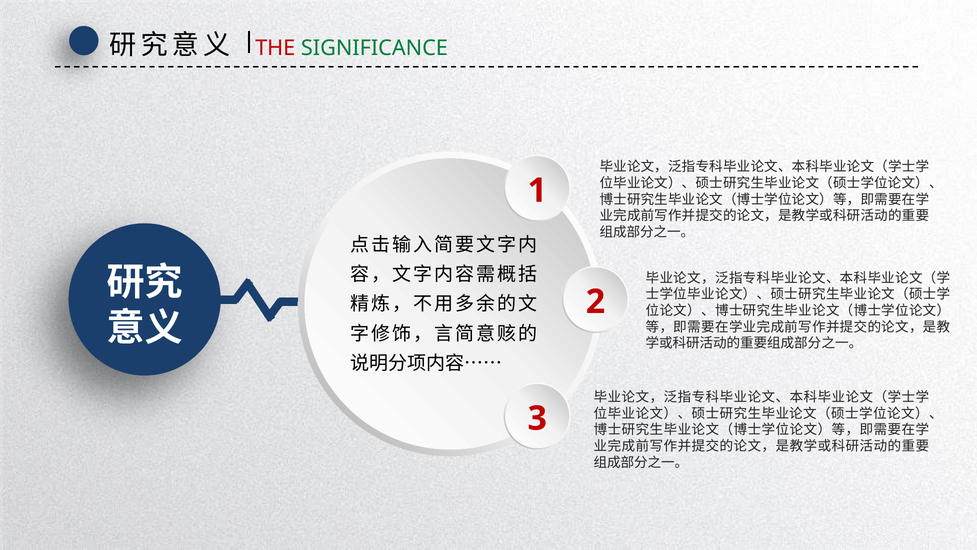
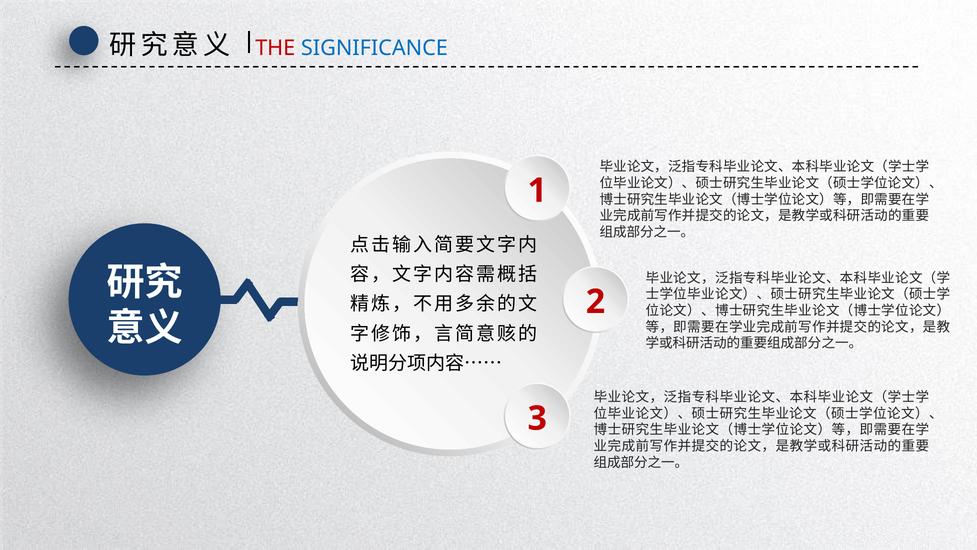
SIGNIFICANCE colour: green -> blue (374, 48)
